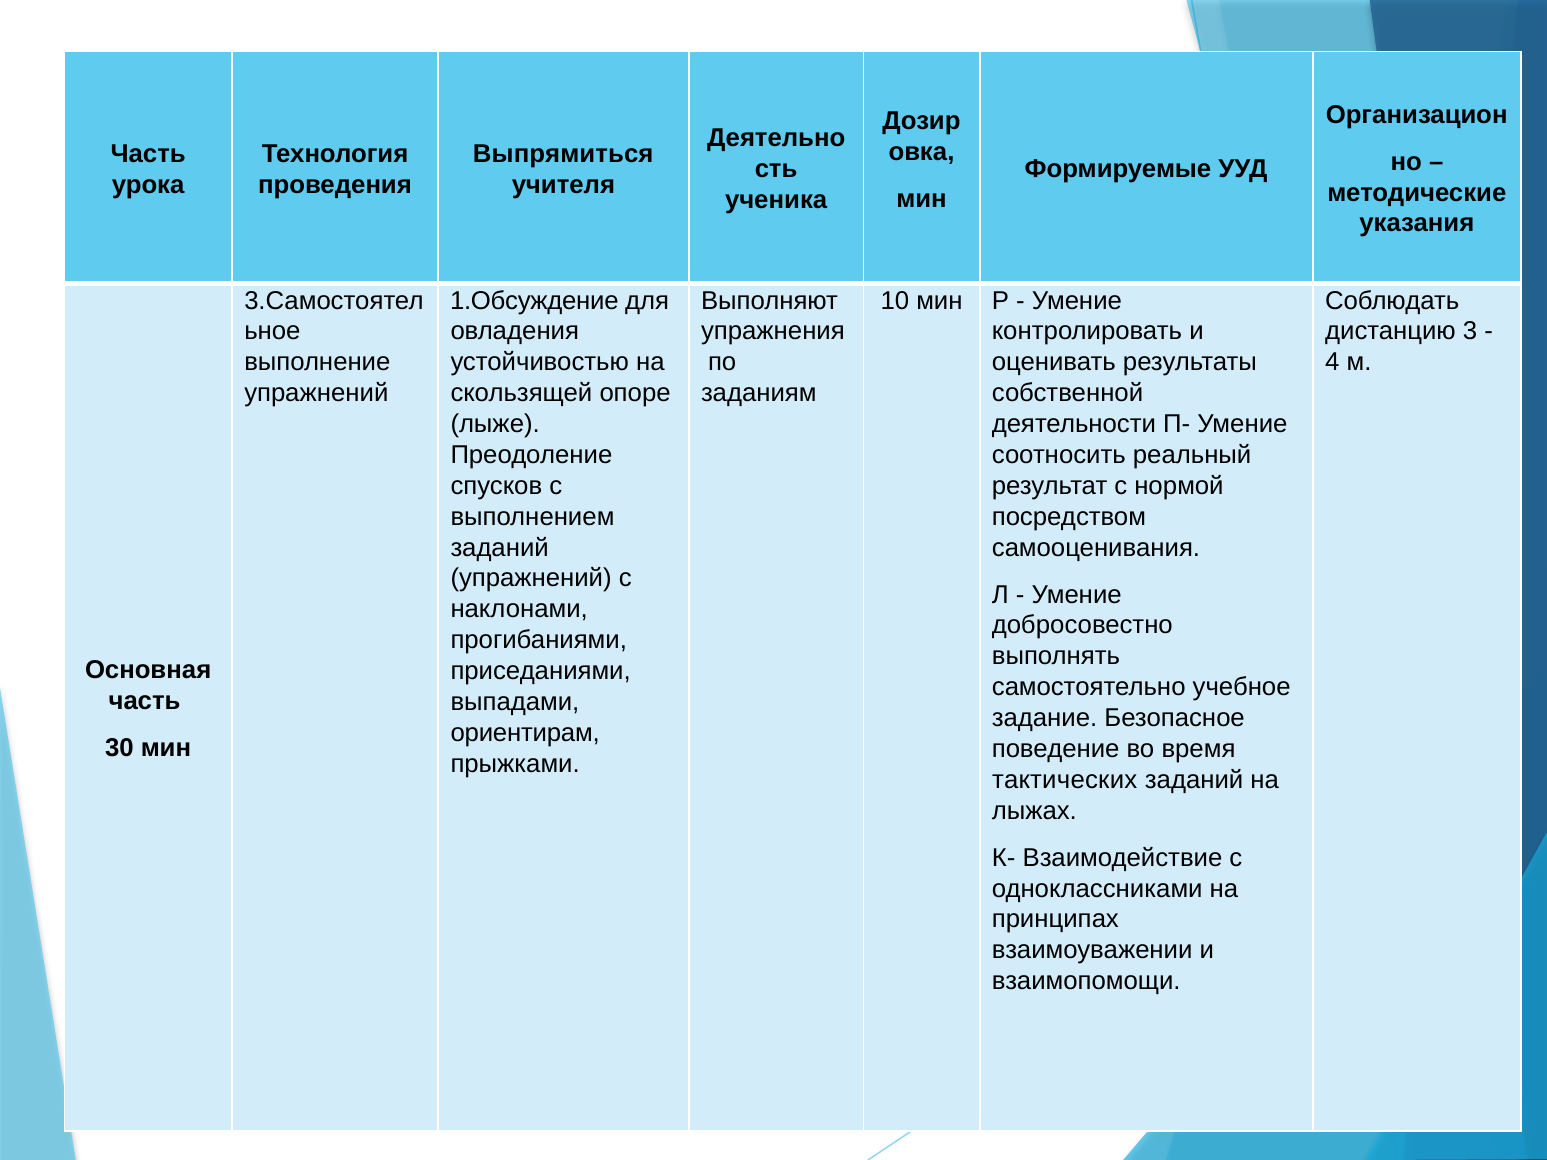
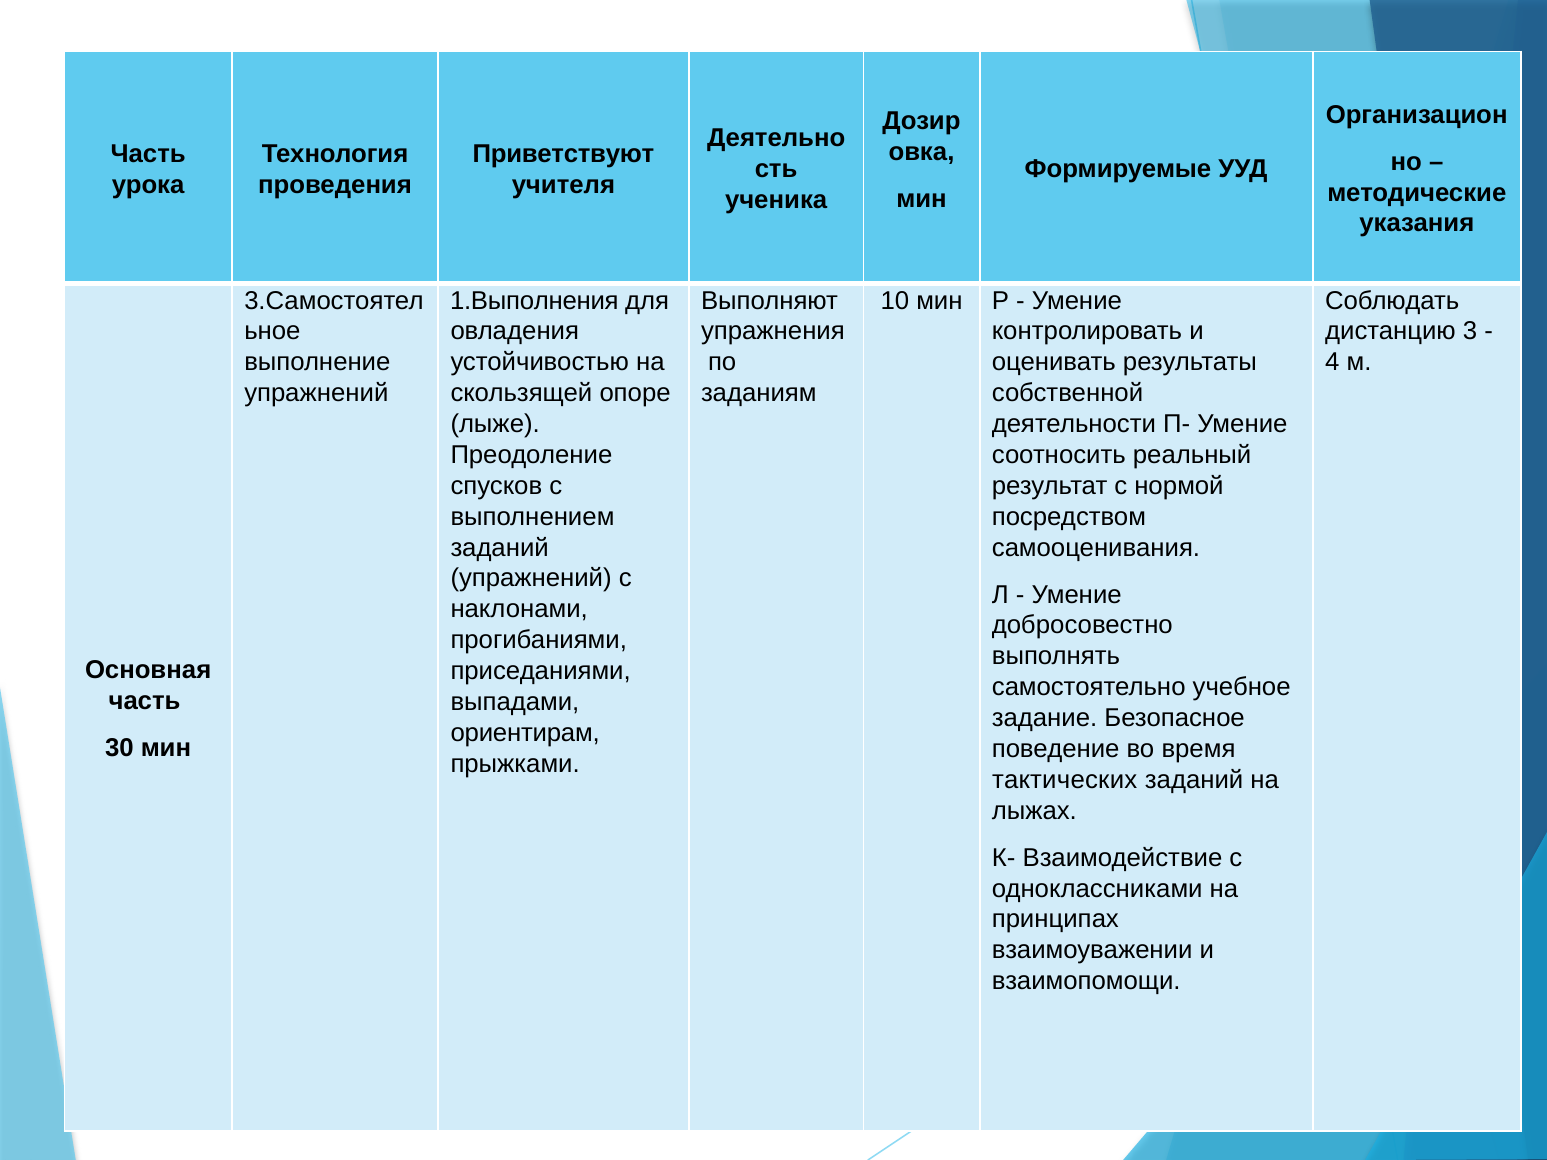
Выпрямиться: Выпрямиться -> Приветствуют (563, 154)
1.Обсуждение: 1.Обсуждение -> 1.Выполнения (534, 301)
